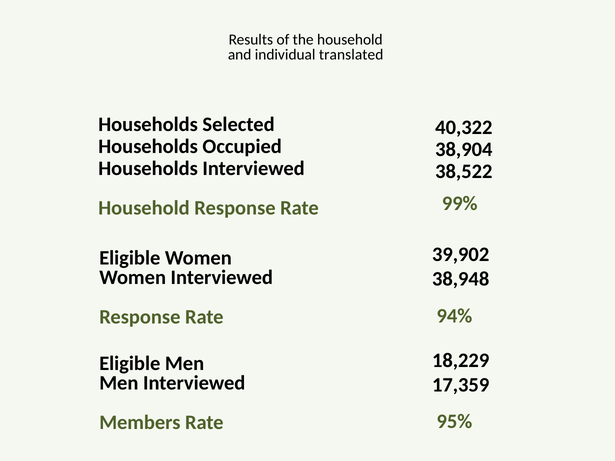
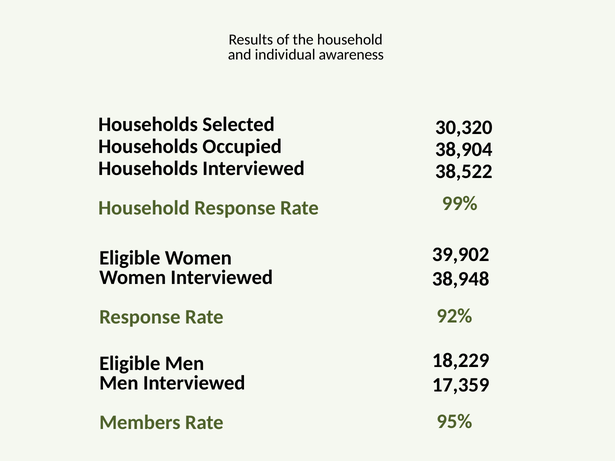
translated: translated -> awareness (351, 54)
40,322: 40,322 -> 30,320 (464, 127)
94%: 94% -> 92% (454, 316)
